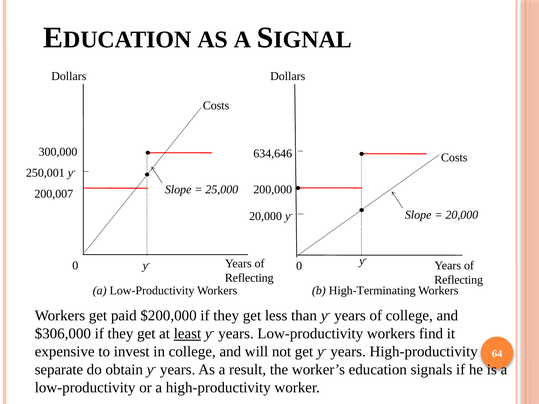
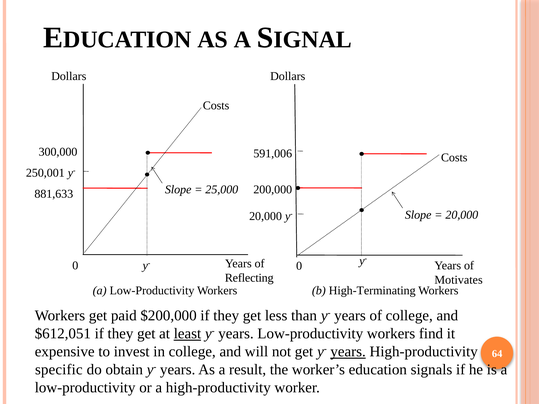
634,646: 634,646 -> 591,006 (273, 154)
200,007: 200,007 -> 881,633 (54, 194)
Reflecting: Reflecting -> Motivates (459, 280)
$306,000: $306,000 -> $612,051 (63, 334)
years underline: none -> present (348, 352)
separate: separate -> specific (59, 370)
